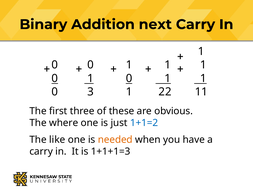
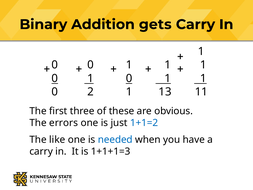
next: next -> gets (155, 24)
3: 3 -> 2 (90, 92)
22: 22 -> 13 (165, 92)
where: where -> errors (64, 123)
needed colour: orange -> blue (115, 139)
